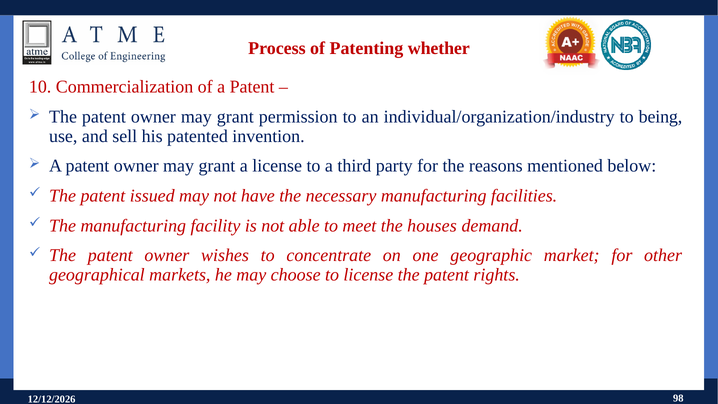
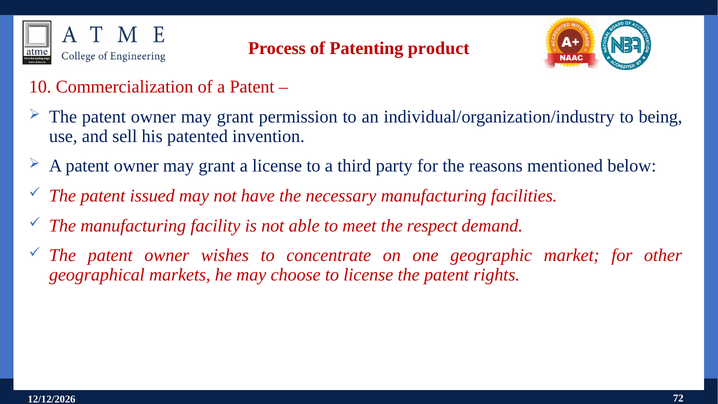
whether: whether -> product (439, 48)
houses: houses -> respect (432, 226)
98: 98 -> 72 (678, 398)
